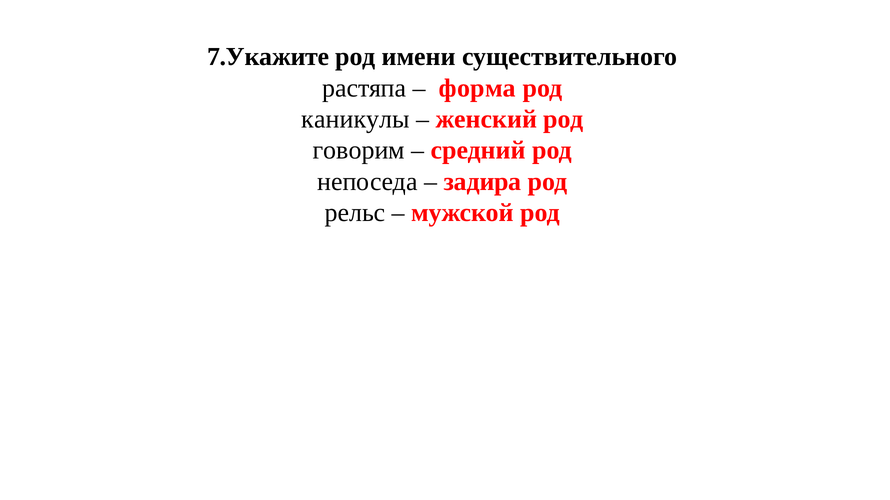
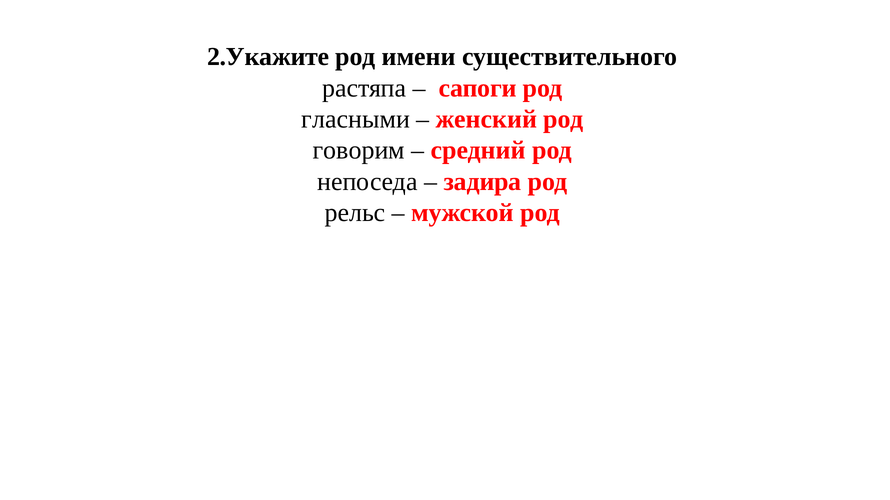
7.Укажите: 7.Укажите -> 2.Укажите (268, 57)
форма: форма -> сапоги (478, 88)
каникулы: каникулы -> гласными (356, 119)
